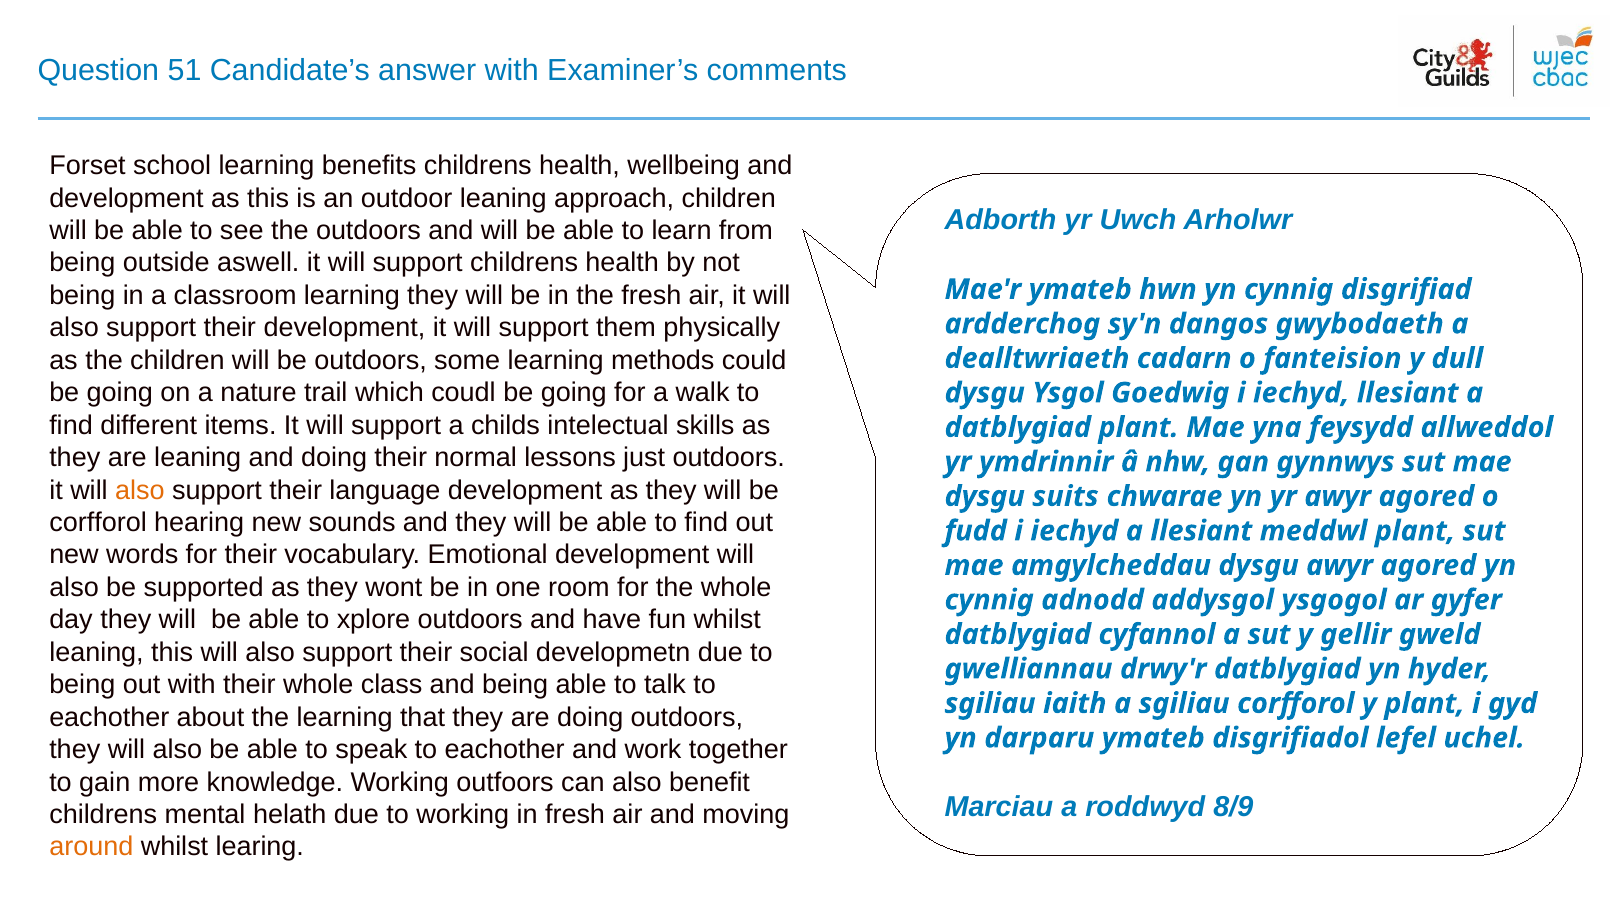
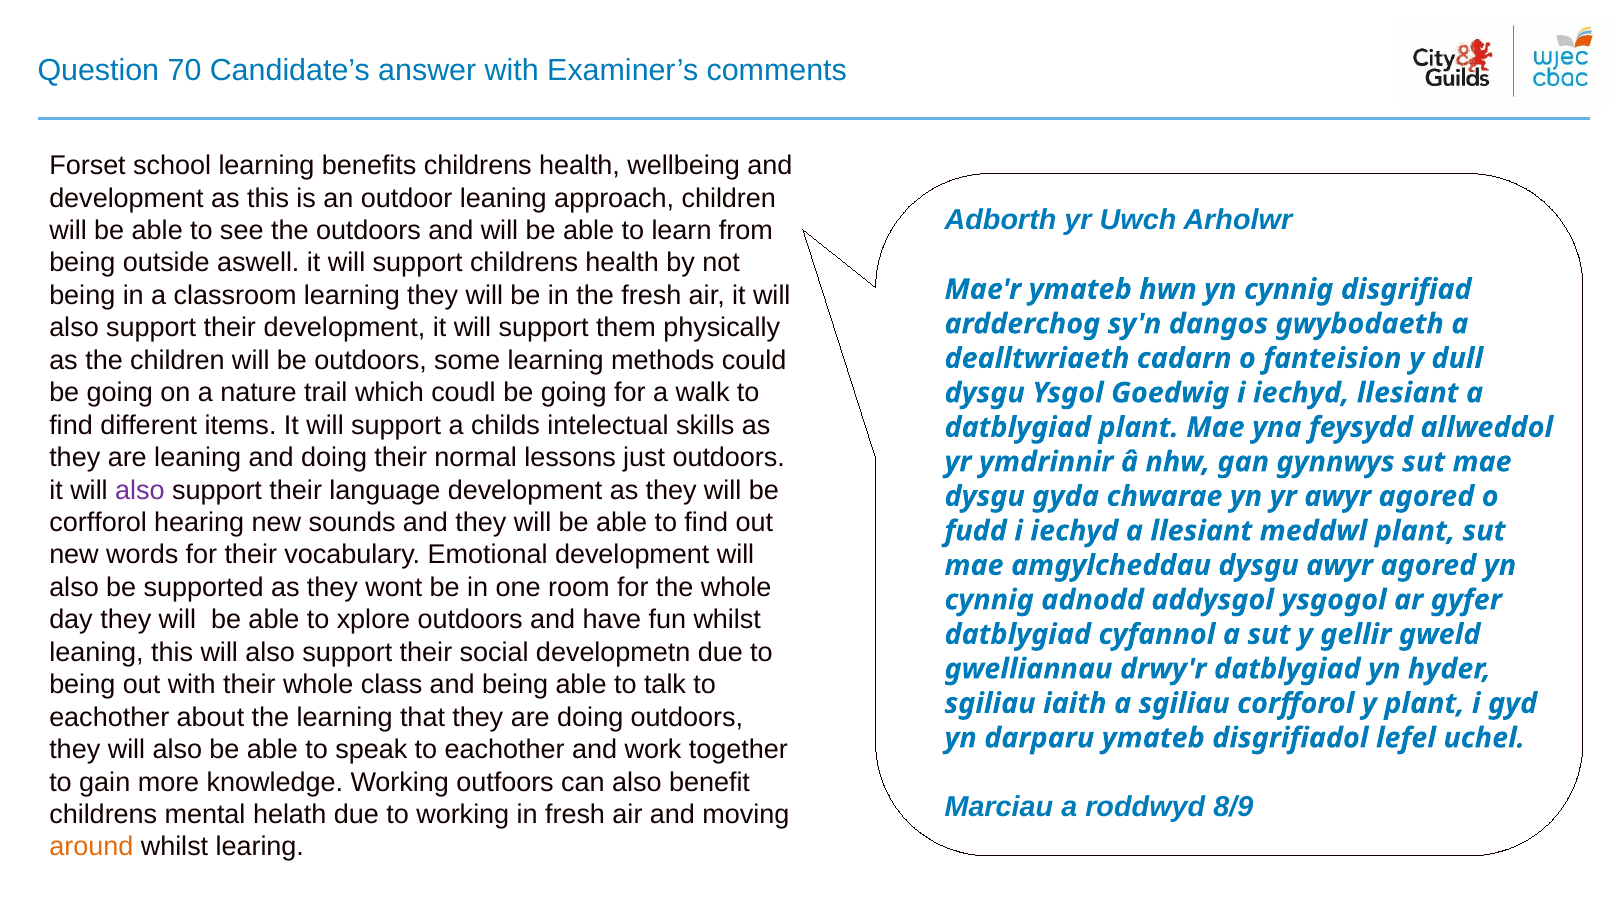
51: 51 -> 70 (185, 71)
also colour: orange -> purple (140, 490)
suits: suits -> gyda (1066, 496)
